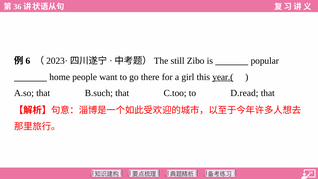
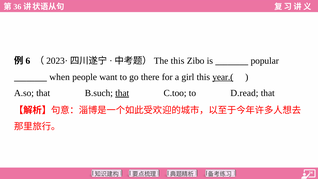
still: still -> this (178, 61)
home: home -> when (60, 77)
that underline: none -> present (122, 93)
